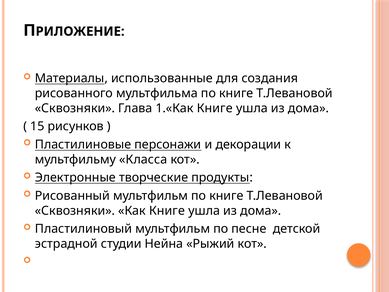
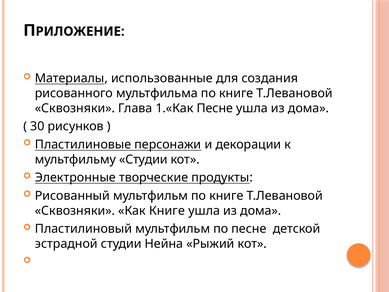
1.«Как Книге: Книге -> Песне (215, 108)
15: 15 -> 30 (37, 126)
мультфильму Класса: Класса -> Студии (143, 159)
